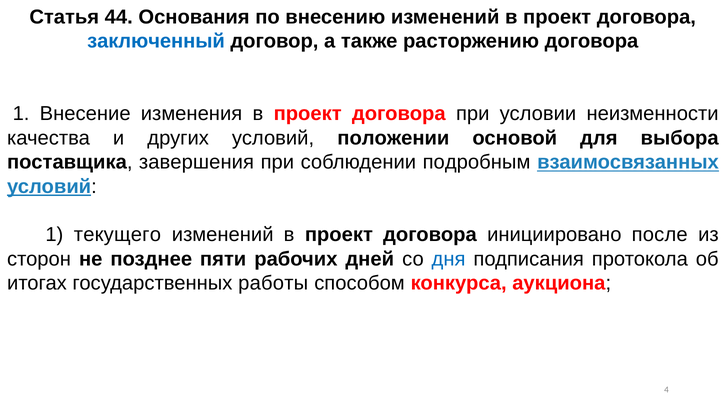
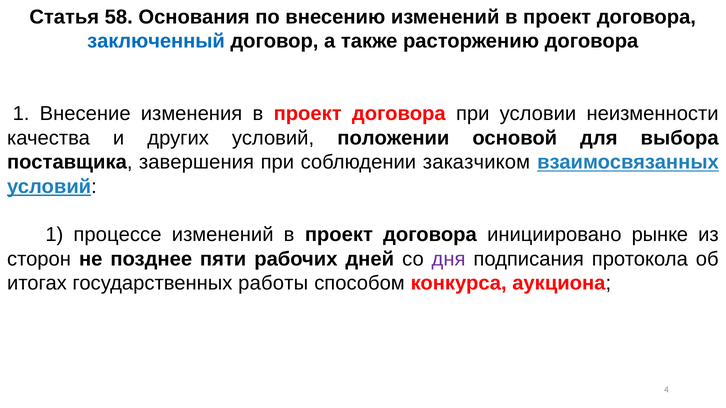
44: 44 -> 58 (119, 17)
подробным: подробным -> заказчиком (476, 162)
текущего: текущего -> процессе (117, 235)
после: после -> рынке (660, 235)
дня colour: blue -> purple (449, 259)
